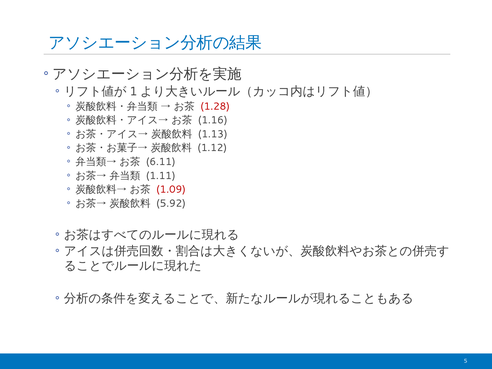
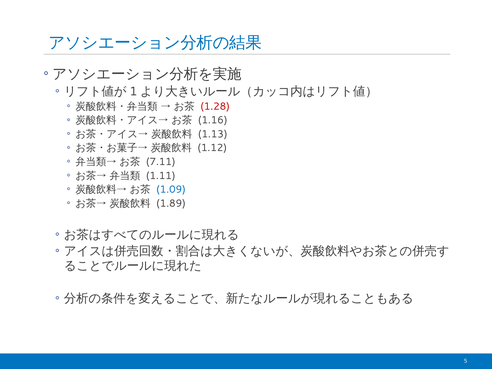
6.11: 6.11 -> 7.11 (161, 162)
1.09 colour: red -> blue (171, 189)
5.92: 5.92 -> 1.89 (171, 203)
